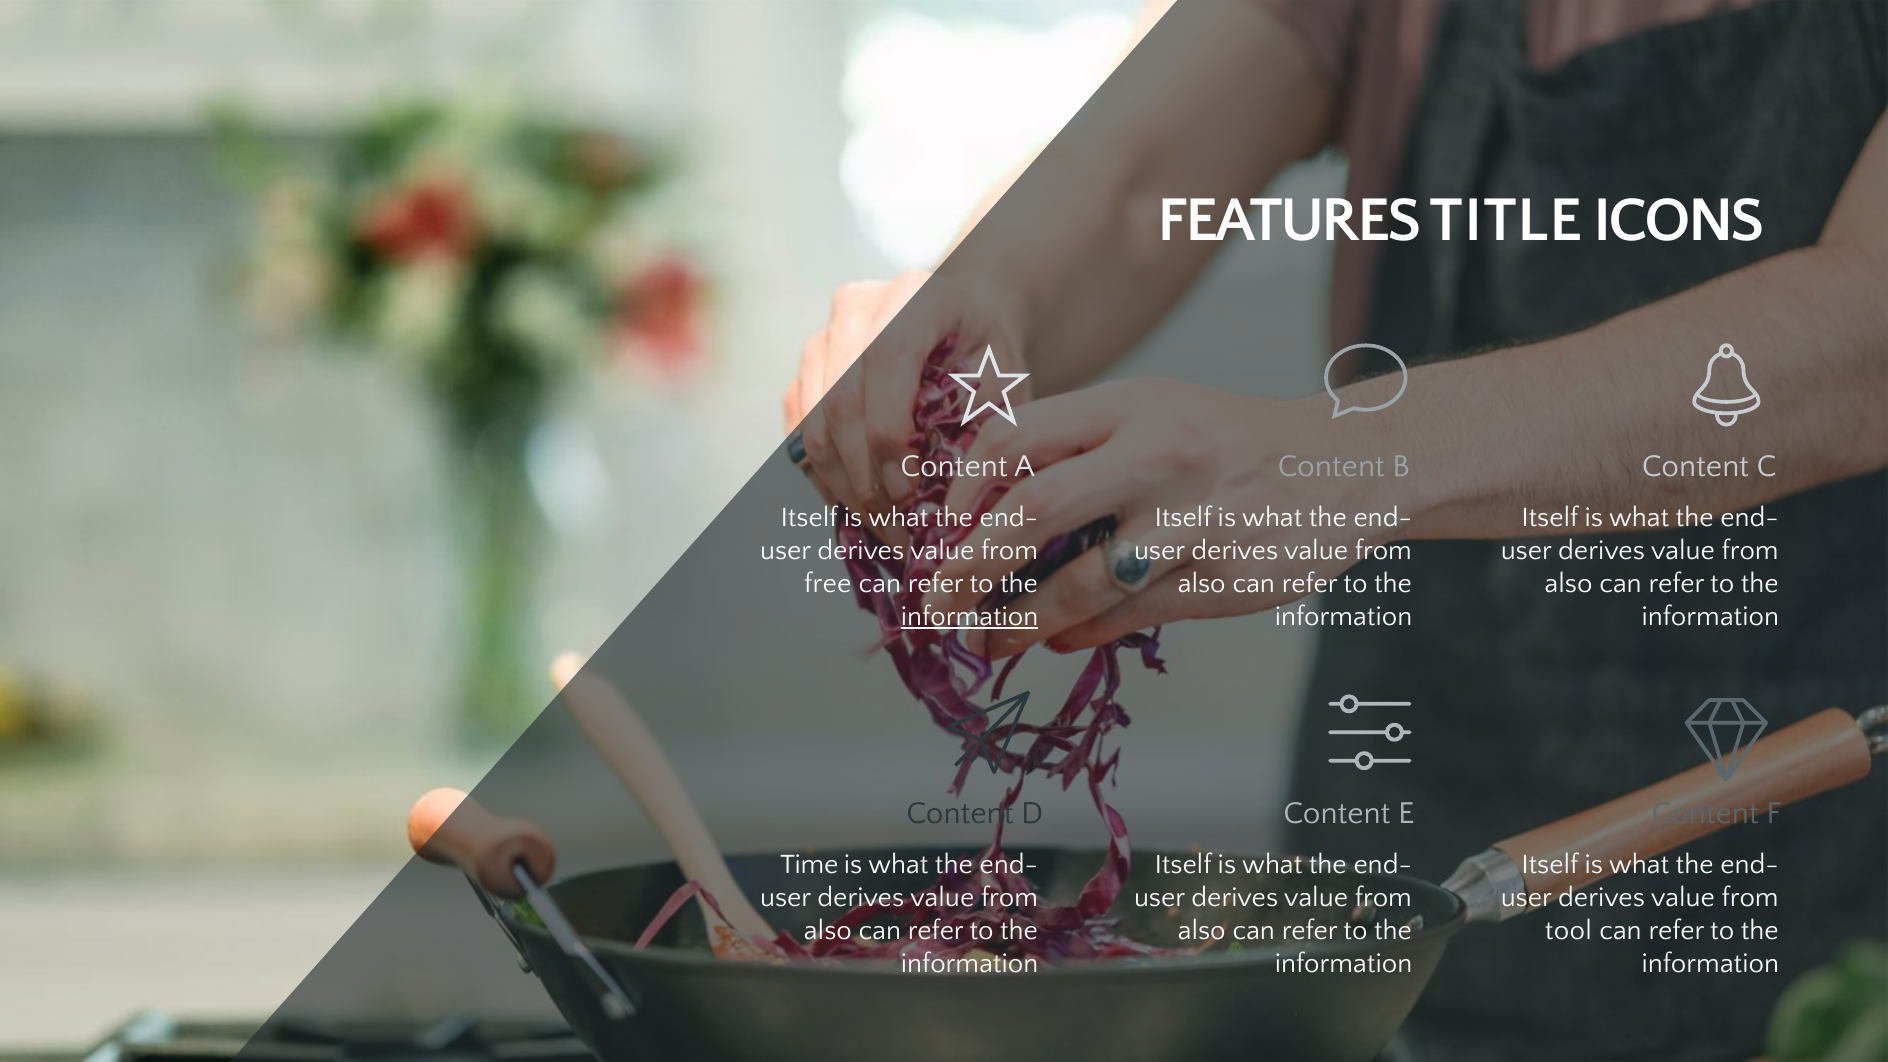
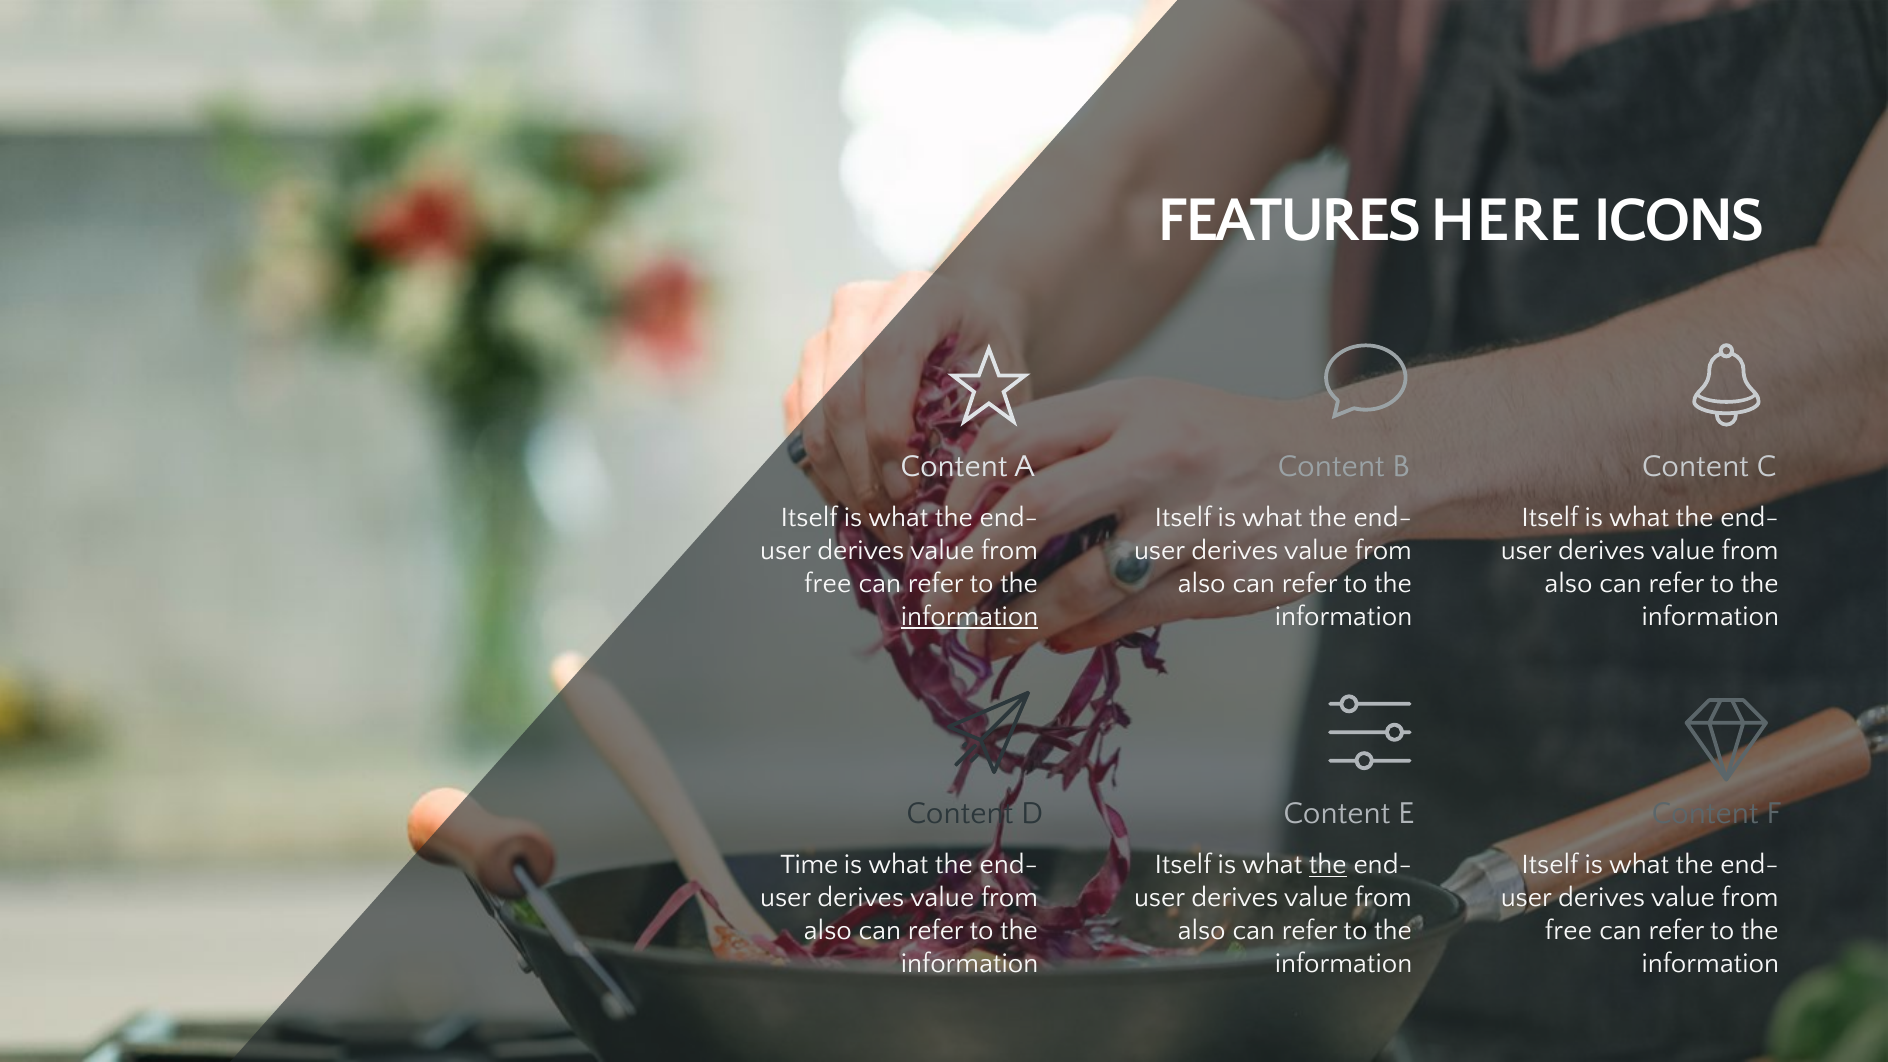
TITLE: TITLE -> HERE (1506, 220)
the underline: none -> present (1328, 865)
tool: tool -> free (1568, 931)
